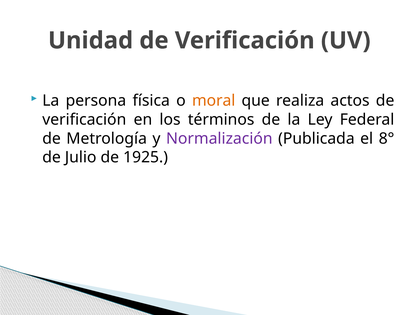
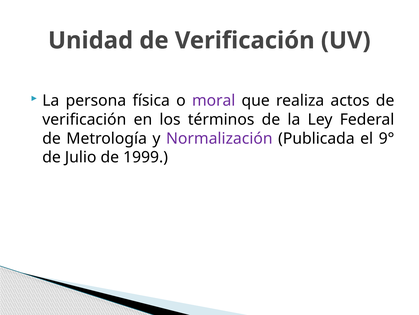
moral colour: orange -> purple (214, 100)
8°: 8° -> 9° (387, 138)
1925: 1925 -> 1999 (146, 157)
